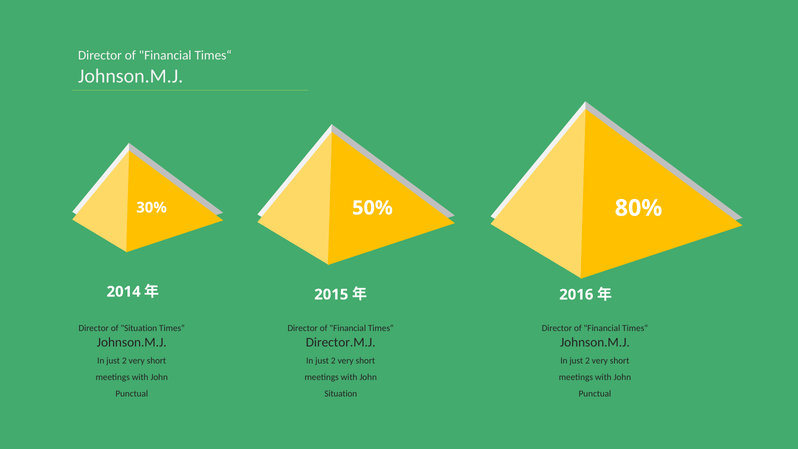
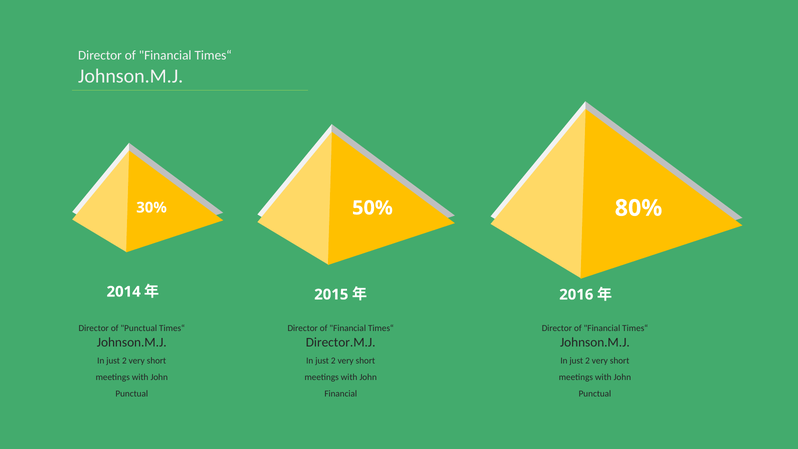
of Situation: Situation -> Punctual (139, 328)
Situation: Situation -> Financial (341, 393)
